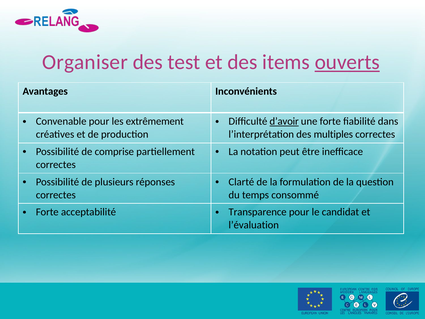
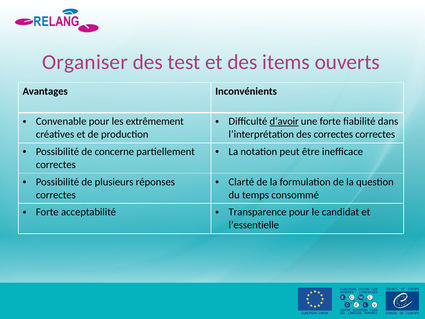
ouverts underline: present -> none (347, 62)
des multiples: multiples -> correctes (333, 134)
comprise: comprise -> concerne (114, 152)
l’évaluation: l’évaluation -> l’essentielle (254, 225)
